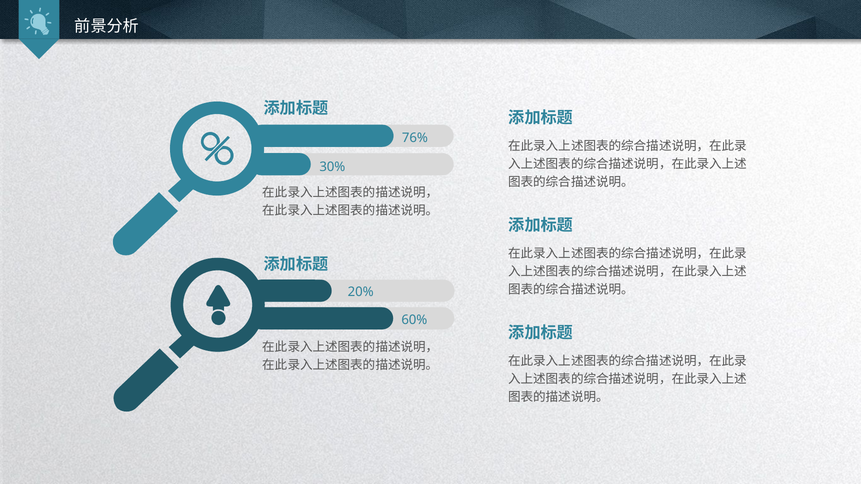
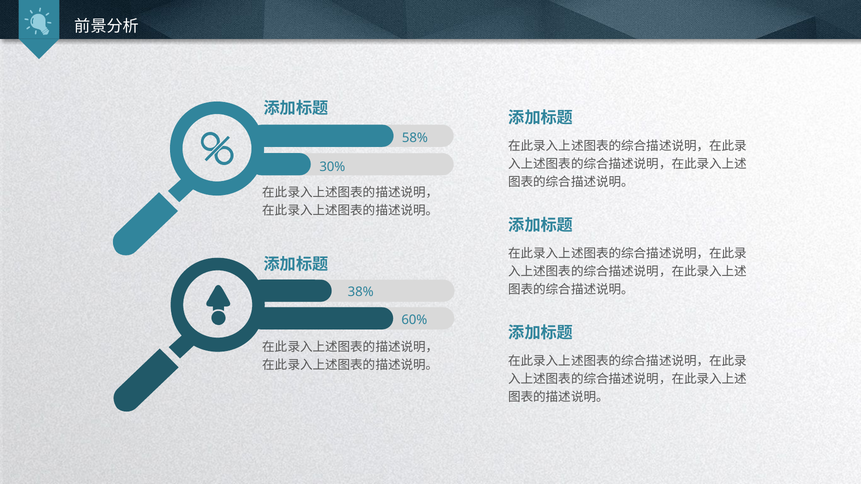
76%: 76% -> 58% (415, 138)
20%: 20% -> 38% (361, 292)
